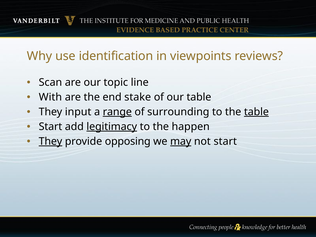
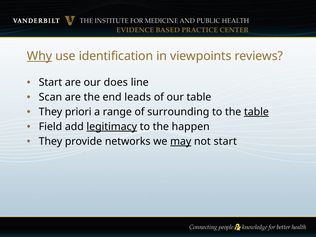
Why underline: none -> present (39, 56)
Scan: Scan -> Start (50, 82)
topic: topic -> does (116, 82)
With: With -> Scan (50, 97)
stake: stake -> leads (138, 97)
input: input -> priori (78, 112)
range underline: present -> none (117, 112)
Start: Start -> Field (50, 127)
They underline: present -> none (50, 141)
opposing: opposing -> networks (128, 141)
